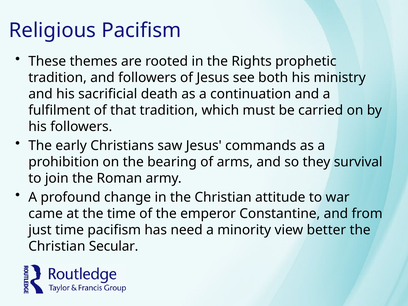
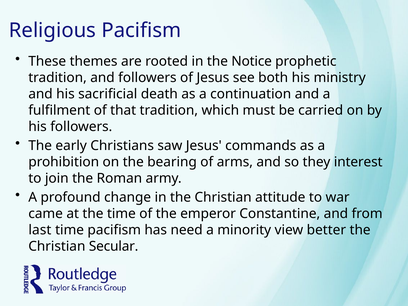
Rights: Rights -> Notice (252, 61)
survival: survival -> interest (358, 162)
just: just -> last (40, 230)
